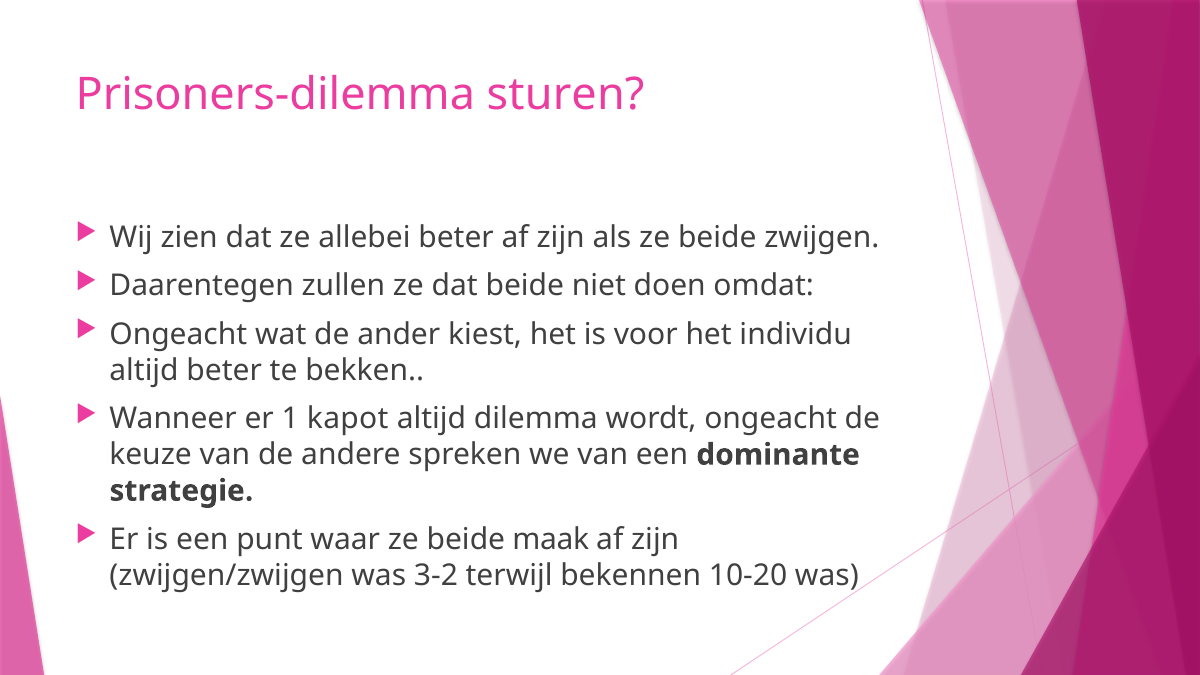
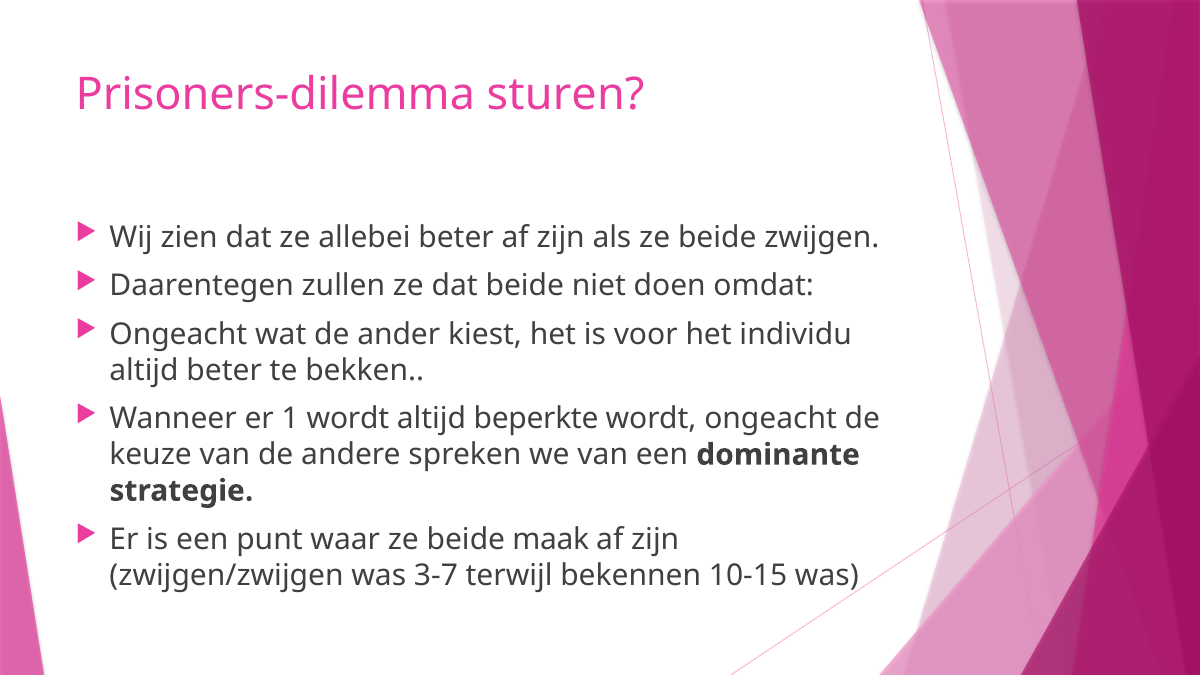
1 kapot: kapot -> wordt (348, 419)
dilemma: dilemma -> beperkte (536, 419)
3-2: 3-2 -> 3-7 (436, 575)
10-20: 10-20 -> 10-15 (748, 575)
